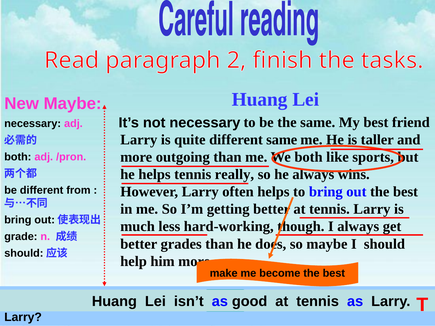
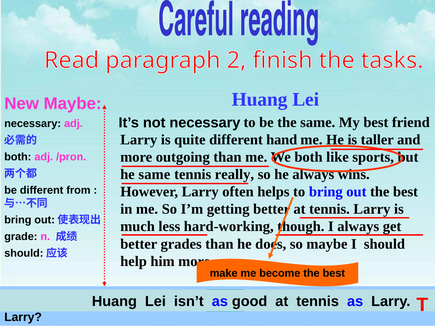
different same: same -> hand (282, 140)
he helps: helps -> same (154, 175)
